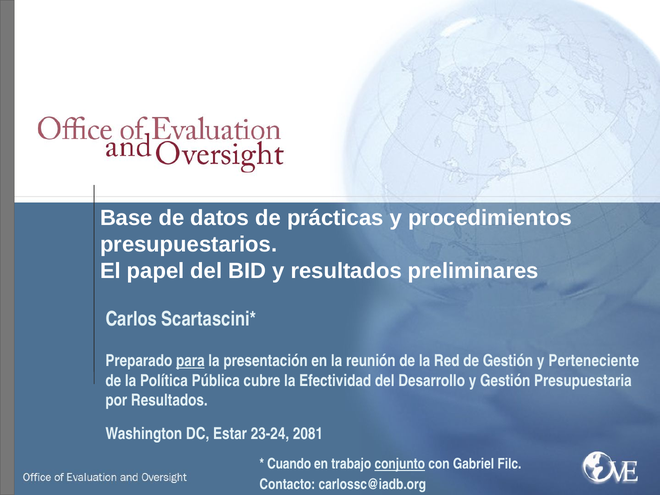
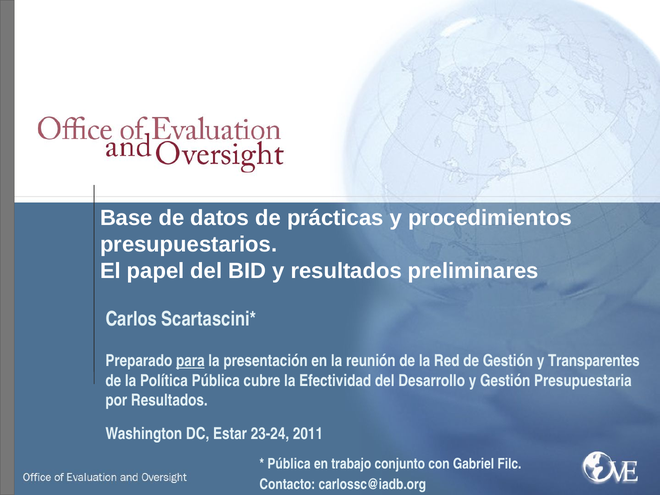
Perteneciente: Perteneciente -> Transparentes (594, 361)
2081: 2081 -> 2011 (308, 434)
Cuando: Cuando -> Pública (289, 464)
conjunto underline: present -> none (400, 464)
